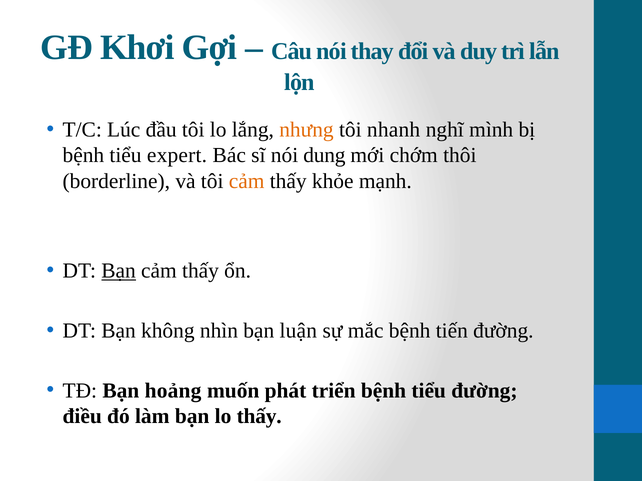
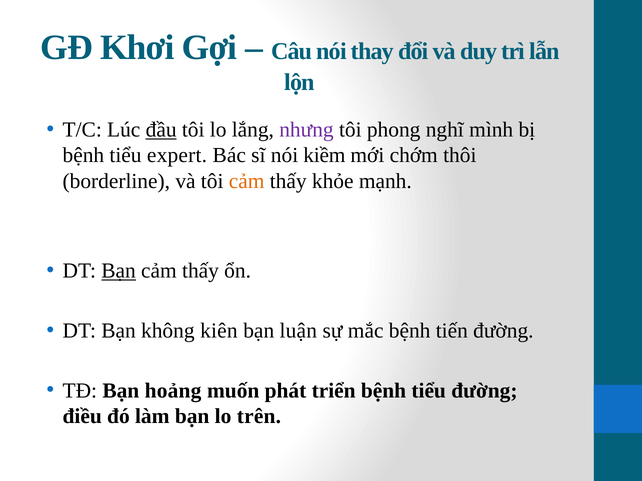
đầu underline: none -> present (161, 130)
nhưng colour: orange -> purple (306, 130)
nhanh: nhanh -> phong (394, 130)
dung: dung -> kiềm (324, 156)
nhìn: nhìn -> kiên (219, 331)
lo thấy: thấy -> trên (259, 417)
